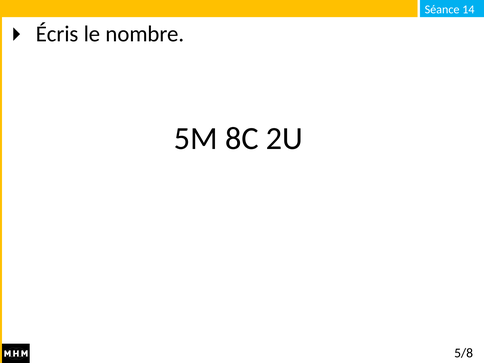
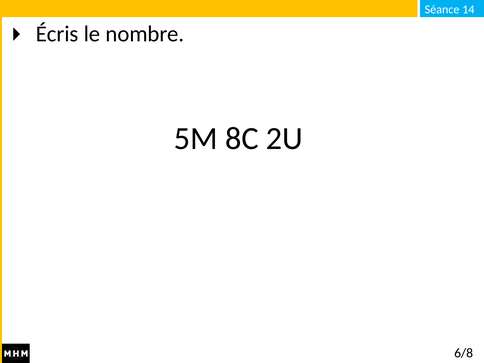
5/8: 5/8 -> 6/8 (464, 353)
